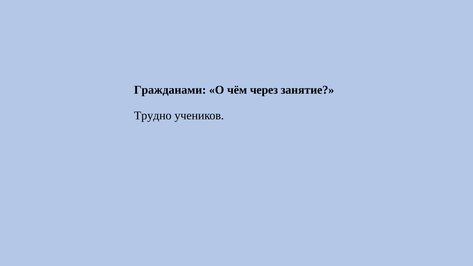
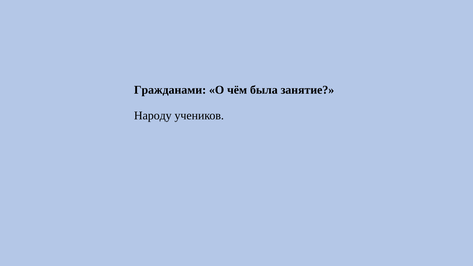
через: через -> была (264, 90)
Трудно: Трудно -> Народу (153, 116)
